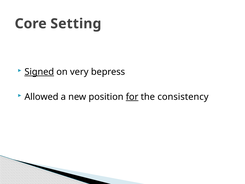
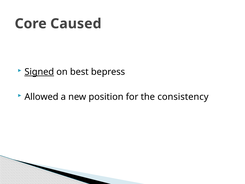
Setting: Setting -> Caused (76, 24)
very: very -> best (79, 72)
for underline: present -> none (132, 97)
